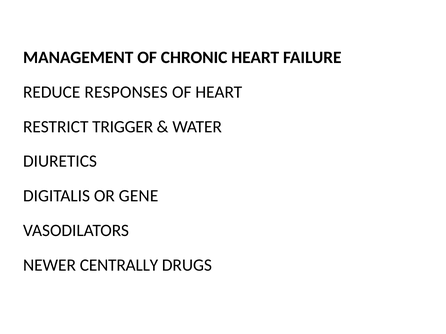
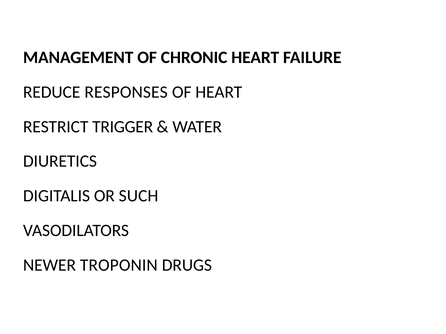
GENE: GENE -> SUCH (139, 196)
CENTRALLY: CENTRALLY -> TROPONIN (119, 265)
